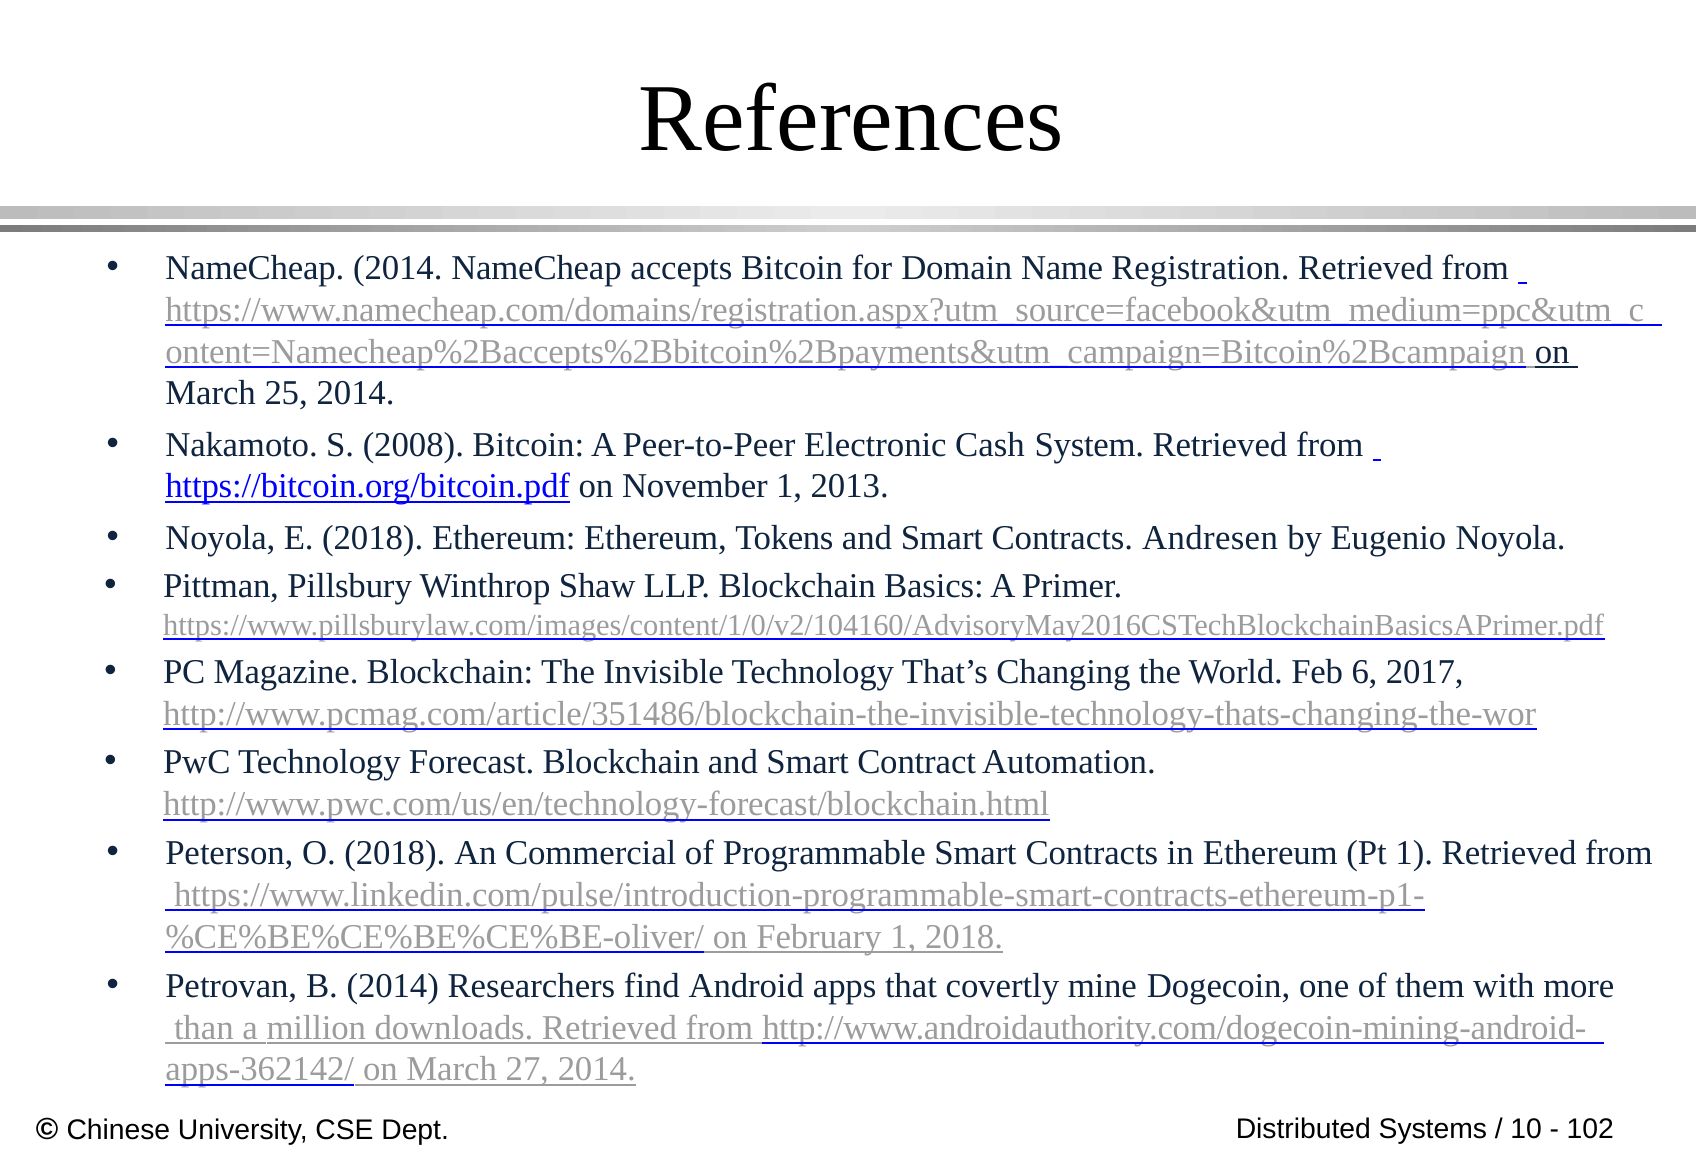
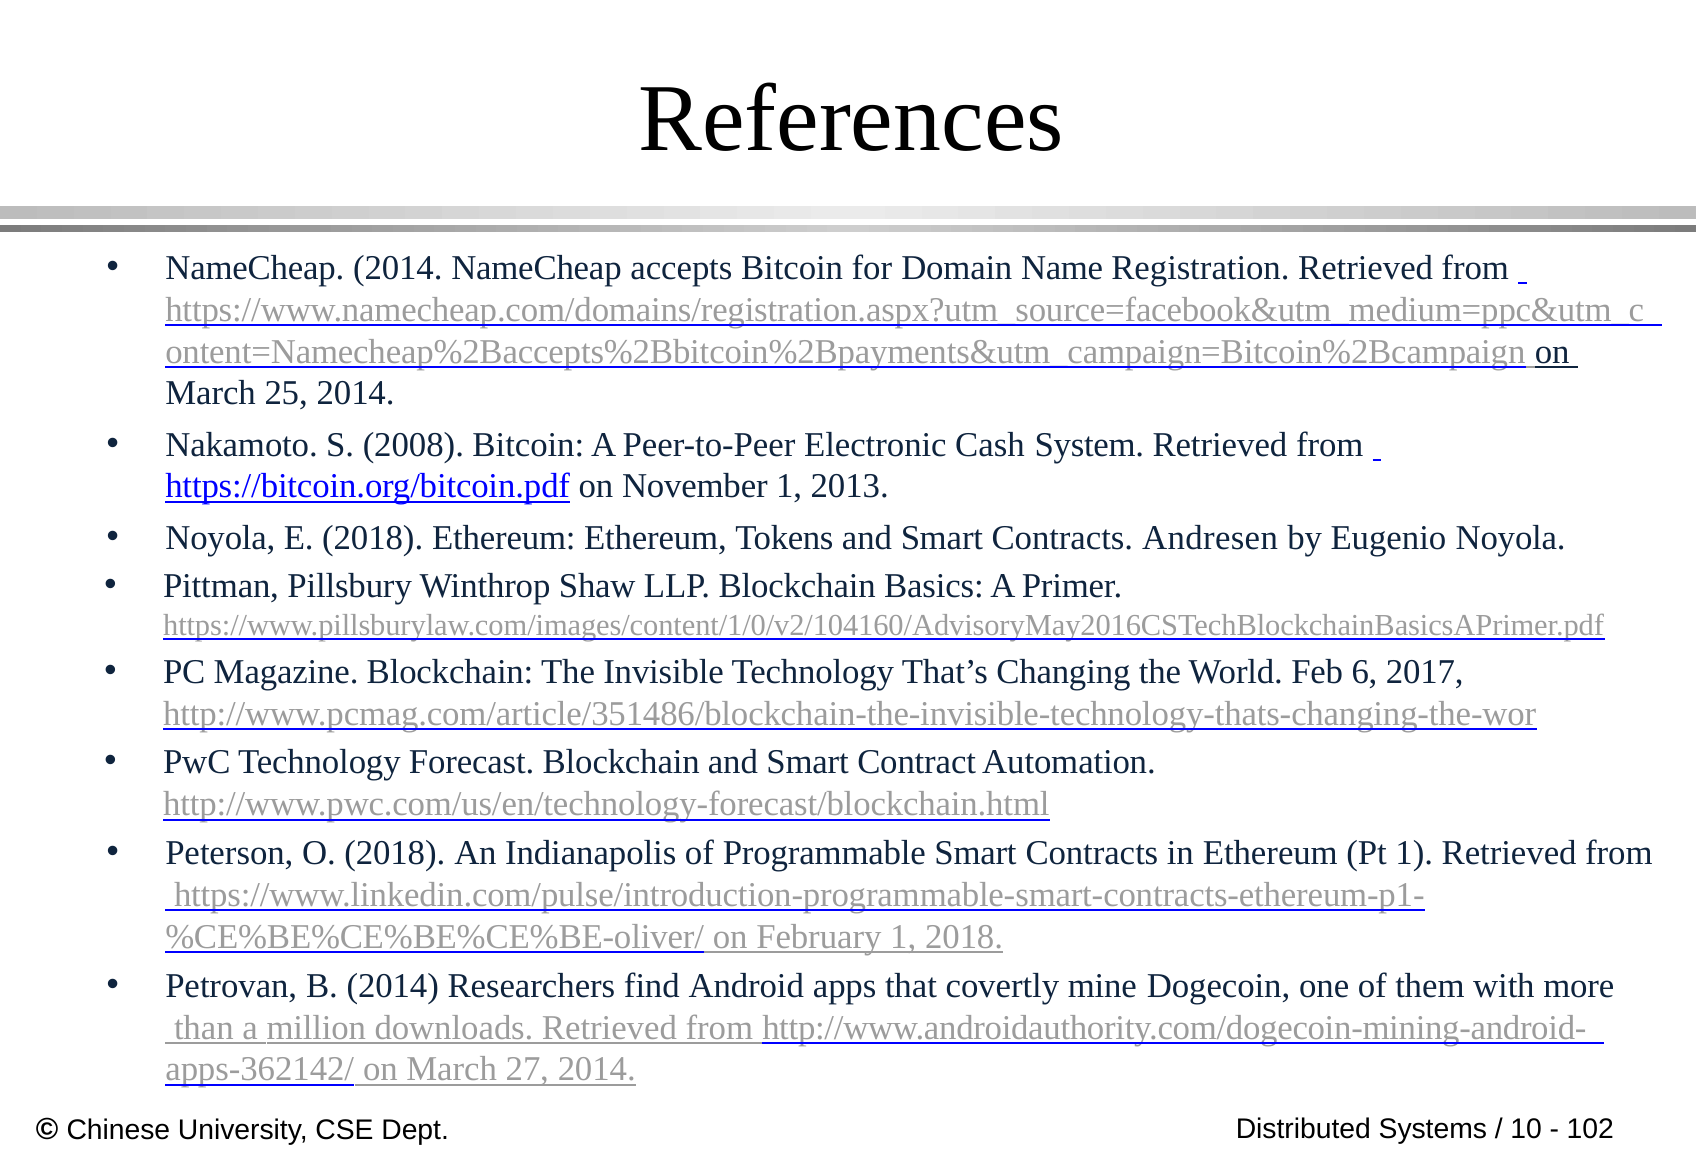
Commercial: Commercial -> Indianapolis (591, 853)
